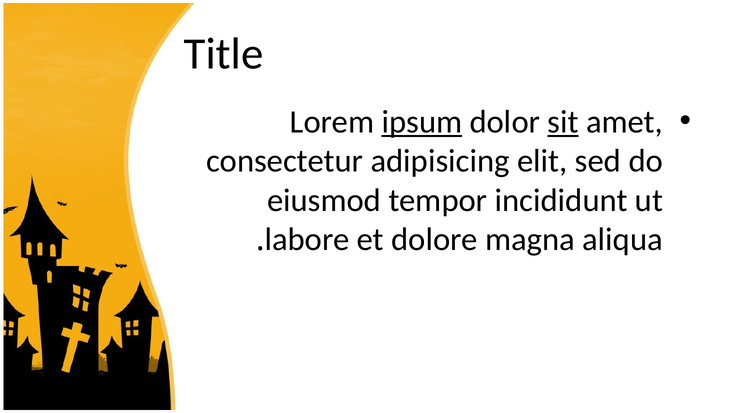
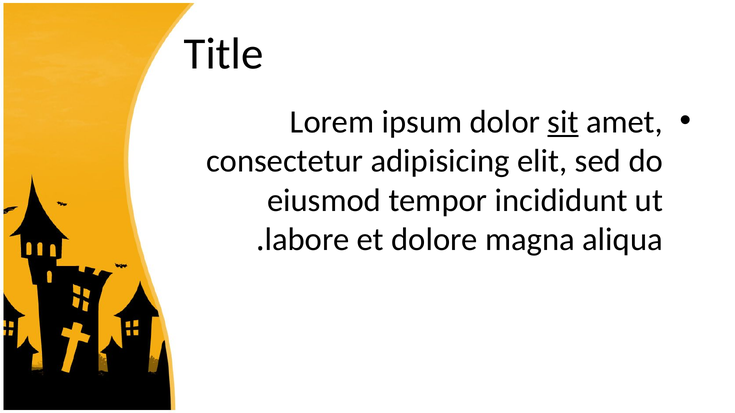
ipsum underline: present -> none (422, 122)
